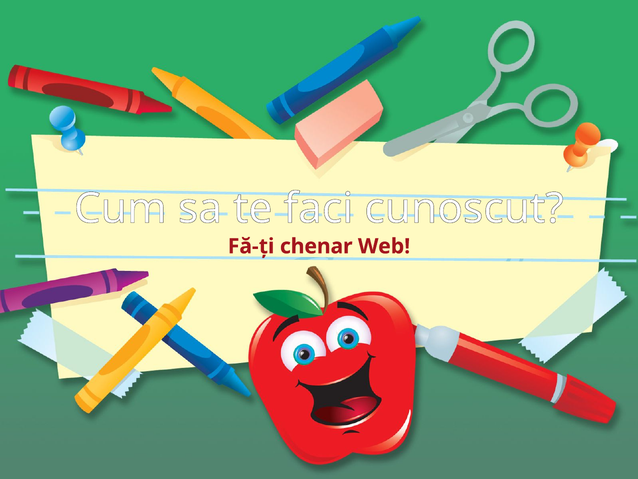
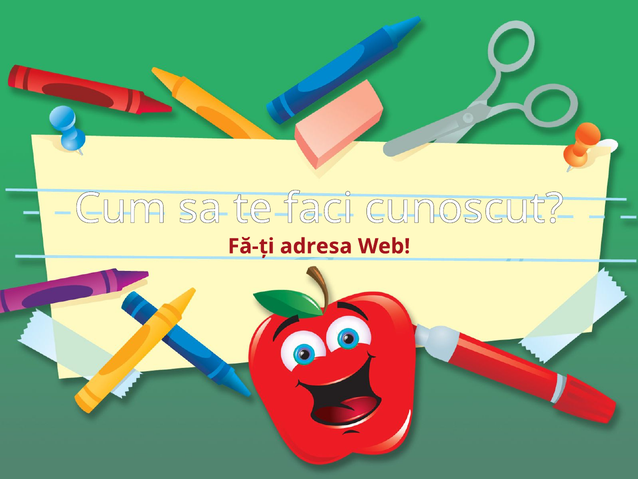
chenar: chenar -> adresa (316, 246)
